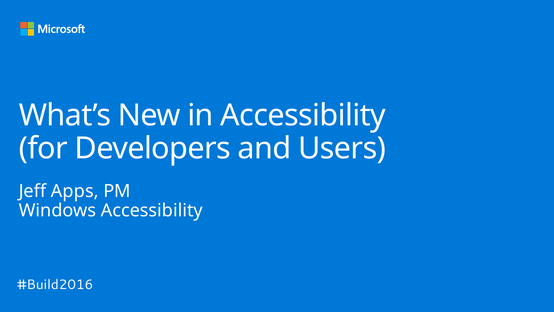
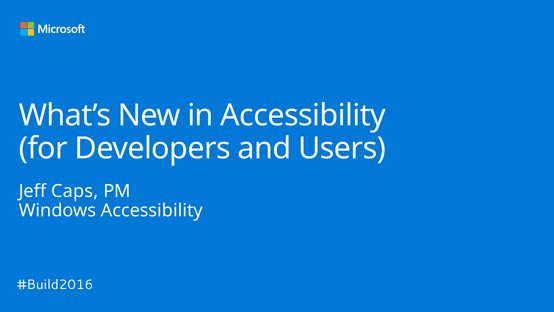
Apps: Apps -> Caps (75, 191)
